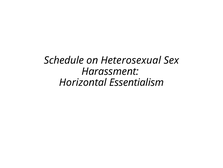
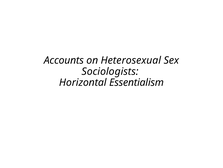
Schedule: Schedule -> Accounts (64, 60)
Harassment: Harassment -> Sociologists (110, 71)
